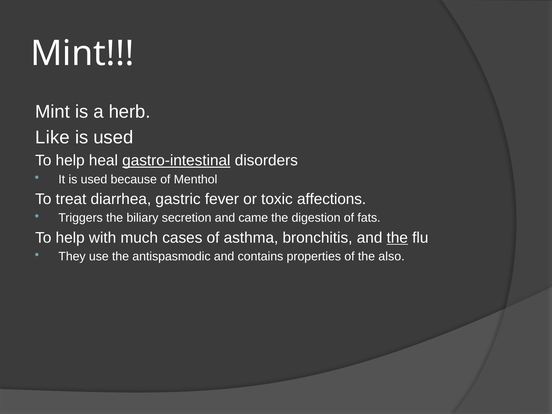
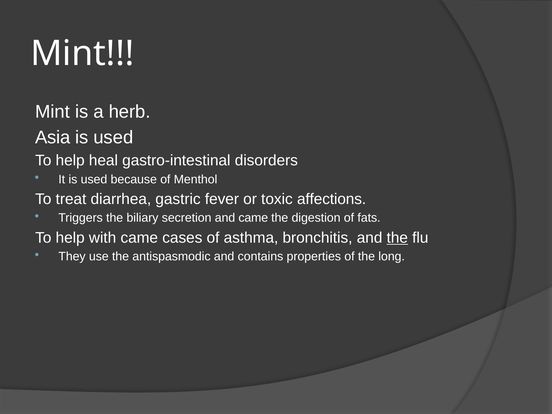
Like: Like -> Asia (53, 137)
gastro-intestinal underline: present -> none (176, 160)
with much: much -> came (139, 238)
also: also -> long (392, 257)
